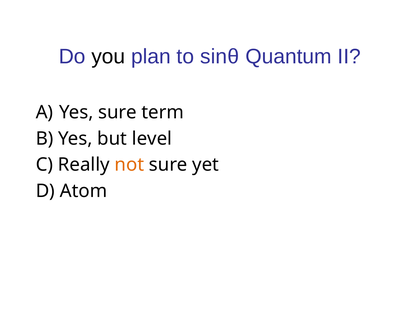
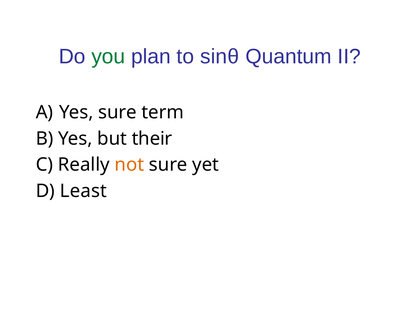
you colour: black -> green (108, 56)
level: level -> their (152, 139)
Atom: Atom -> Least (83, 191)
